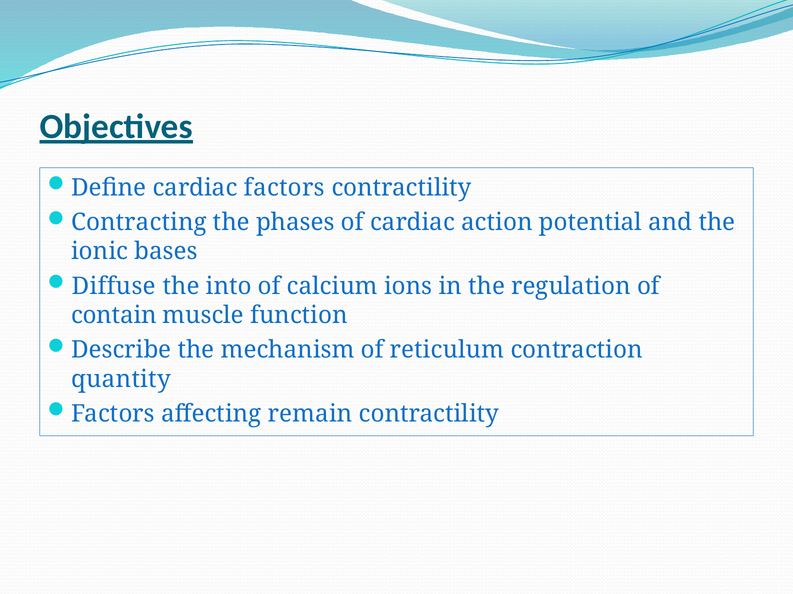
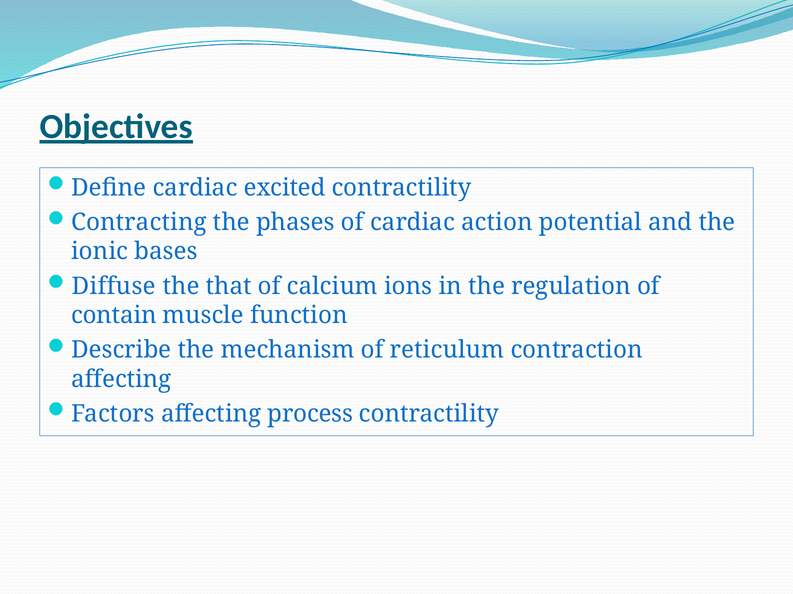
cardiac factors: factors -> excited (285, 188)
into: into -> that (229, 287)
quantity: quantity -> affecting (121, 380)
remain: remain -> process (310, 414)
